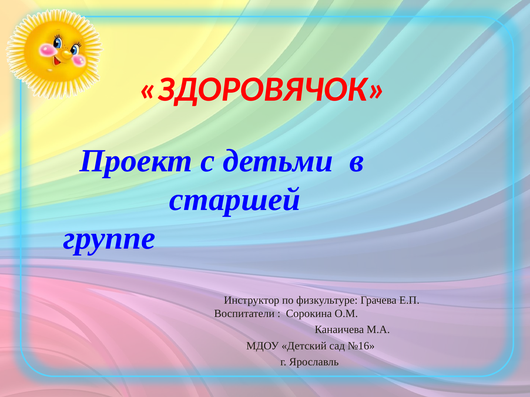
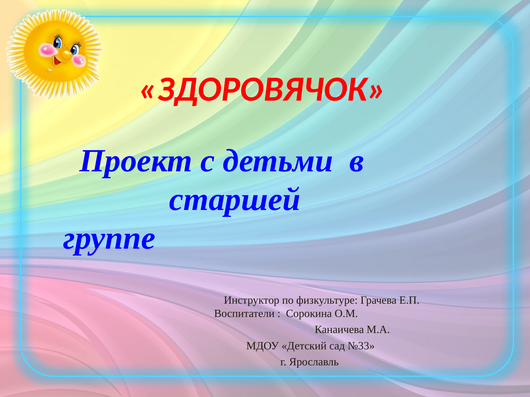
№16: №16 -> №33 (361, 346)
